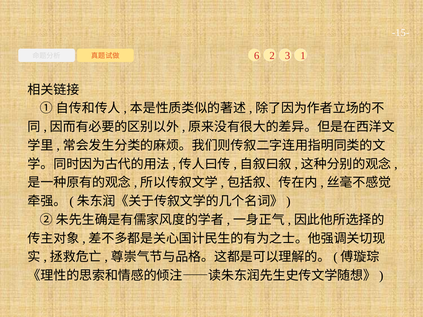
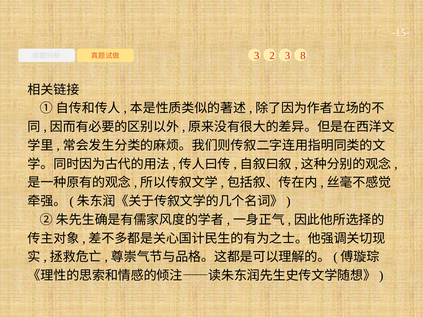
6: 6 -> 3 (257, 56)
1: 1 -> 8 (303, 56)
